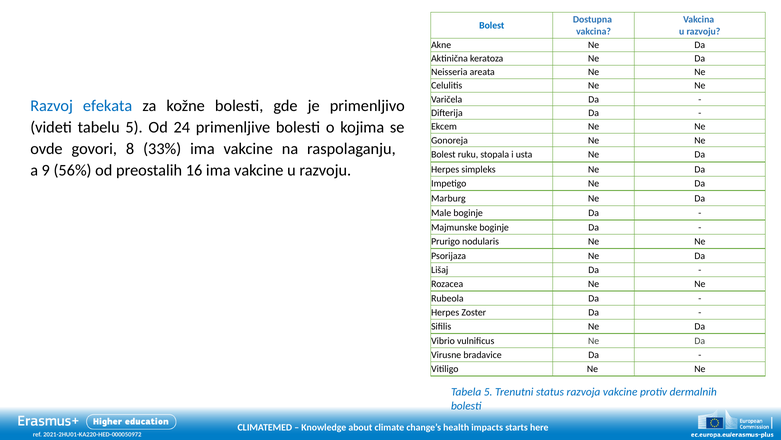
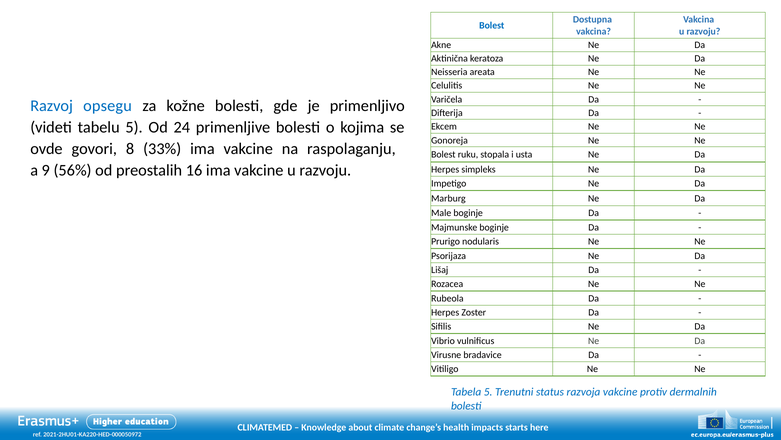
efekata: efekata -> opsegu (108, 106)
